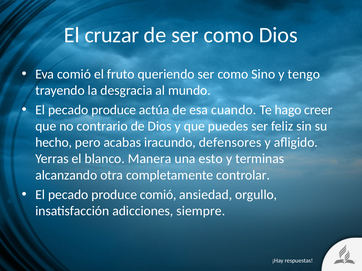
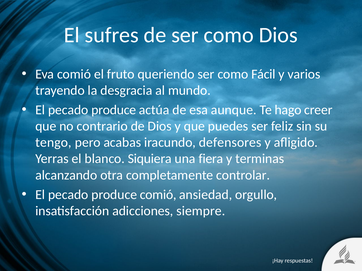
cruzar: cruzar -> sufres (112, 35)
Sino: Sino -> Fácil (263, 74)
tengo: tengo -> varios (304, 74)
cuando: cuando -> aunque (234, 110)
hecho: hecho -> tengo (53, 143)
Manera: Manera -> Siquiera (150, 159)
esto: esto -> fiera (211, 159)
